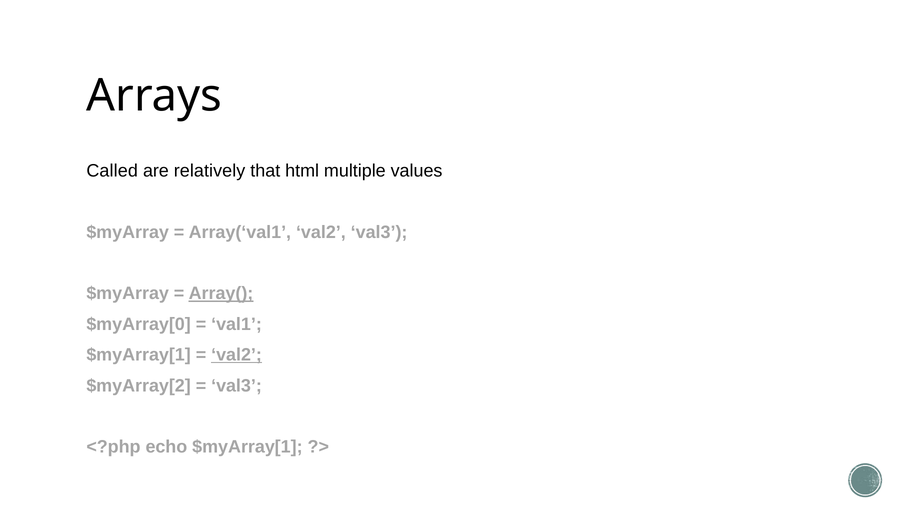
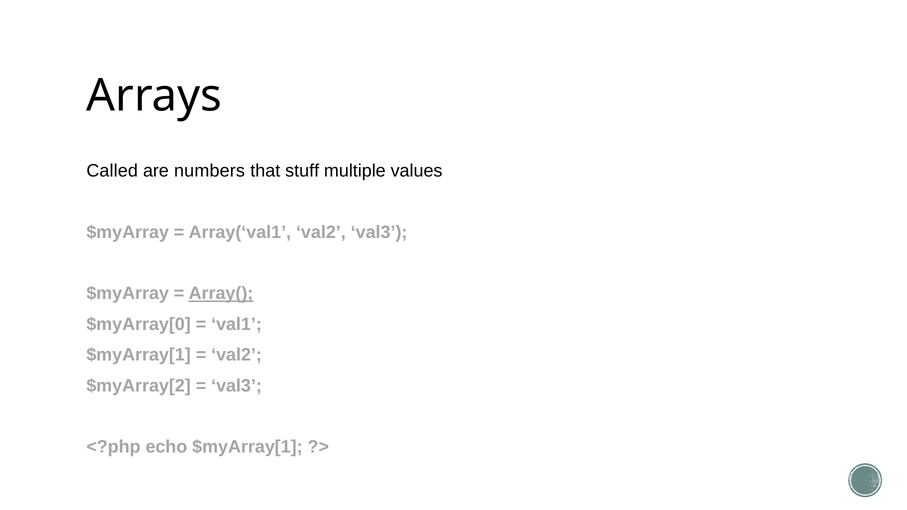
relatively: relatively -> numbers (210, 171)
html: html -> stuff (302, 171)
val2 underline: present -> none (237, 355)
